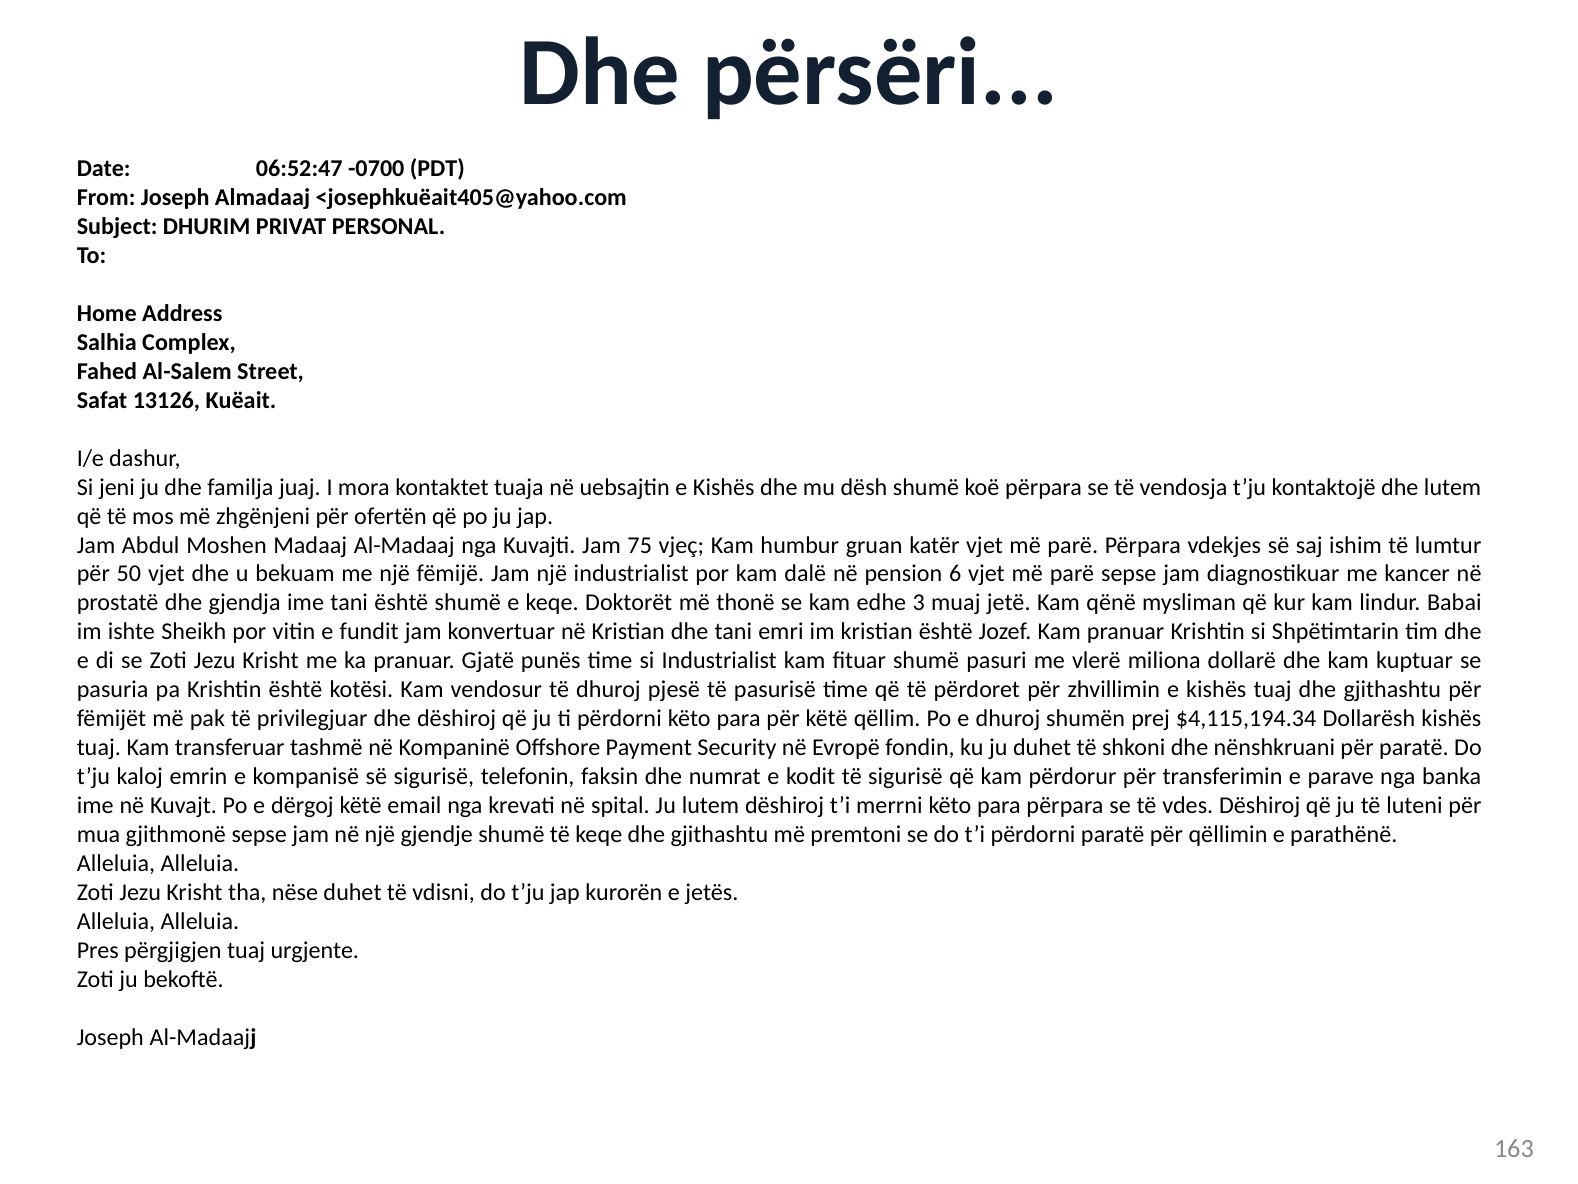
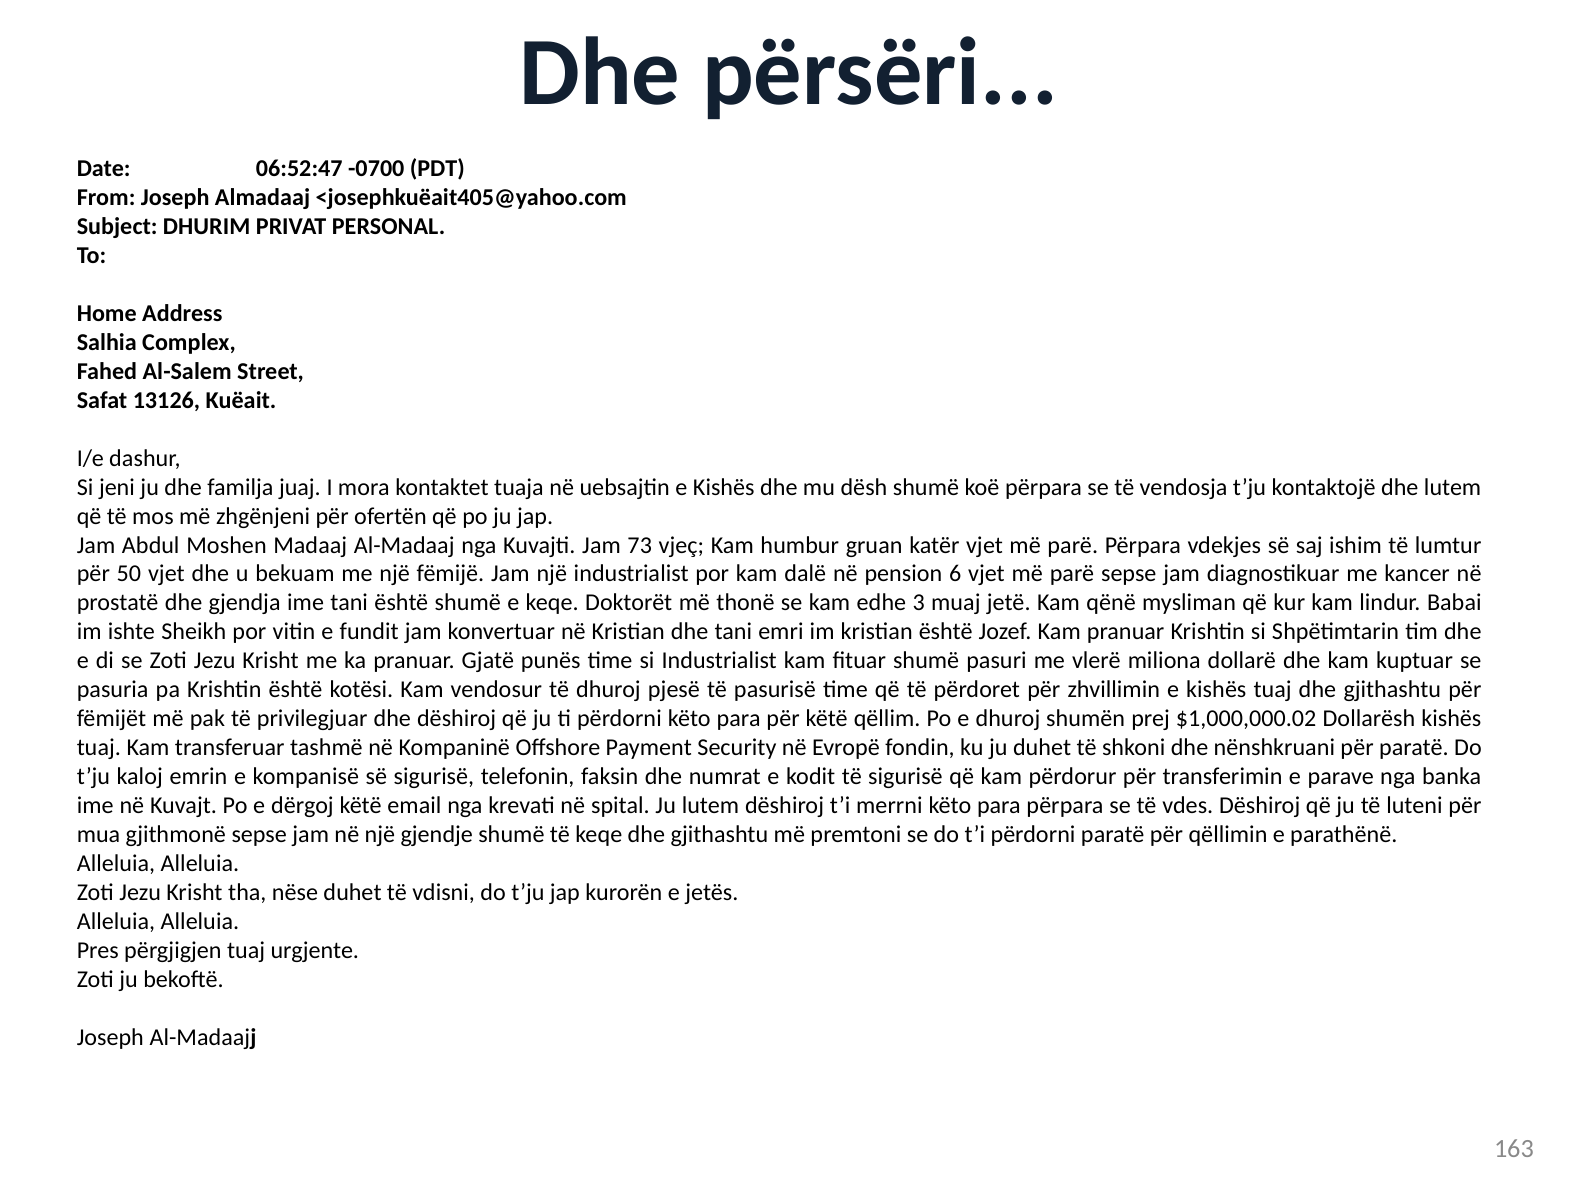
75: 75 -> 73 (640, 545)
$4,115,194.34: $4,115,194.34 -> $1,000,000.02 (1246, 719)
